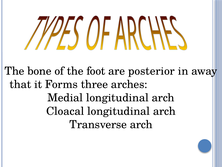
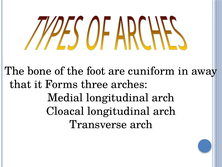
posterior: posterior -> cuniform (151, 71)
